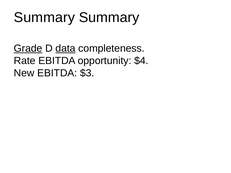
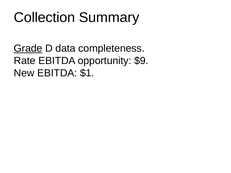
Summary: Summary -> Collection (44, 18)
data underline: present -> none (65, 48)
$4: $4 -> $9 (141, 61)
$3: $3 -> $1 (87, 73)
